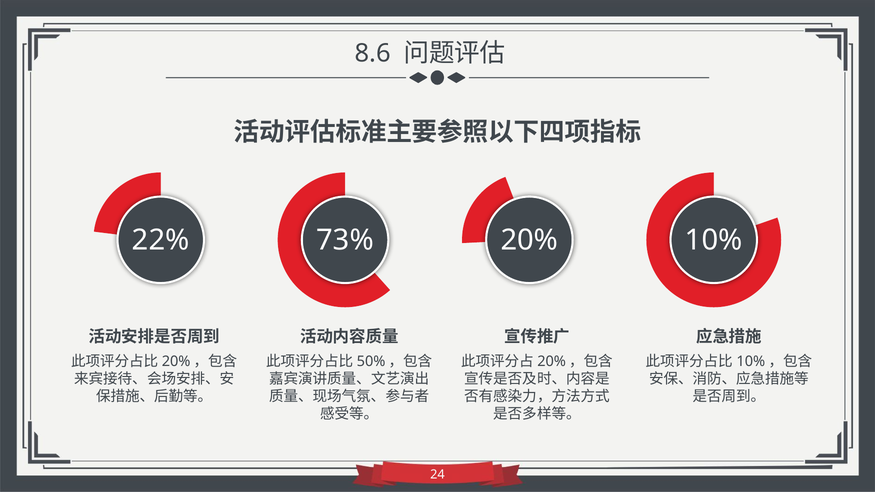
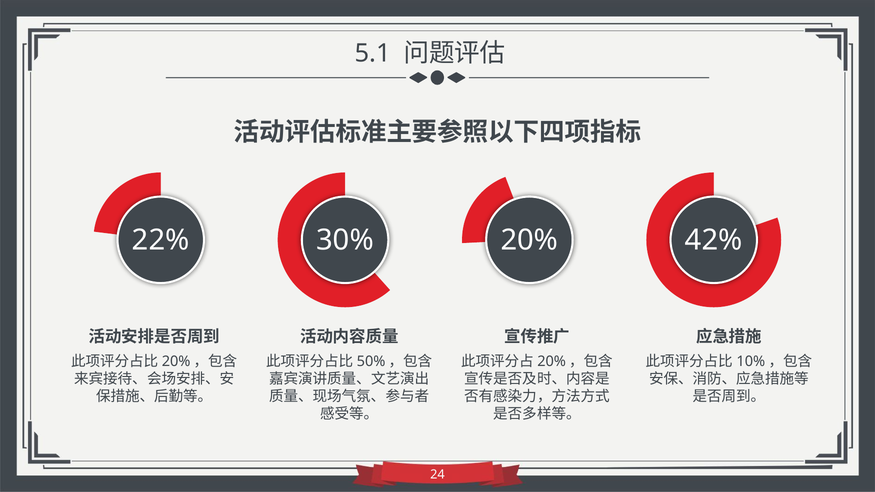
8.6: 8.6 -> 5.1 (373, 53)
73%: 73% -> 30% (345, 240)
10%: 10% -> 42% (714, 240)
